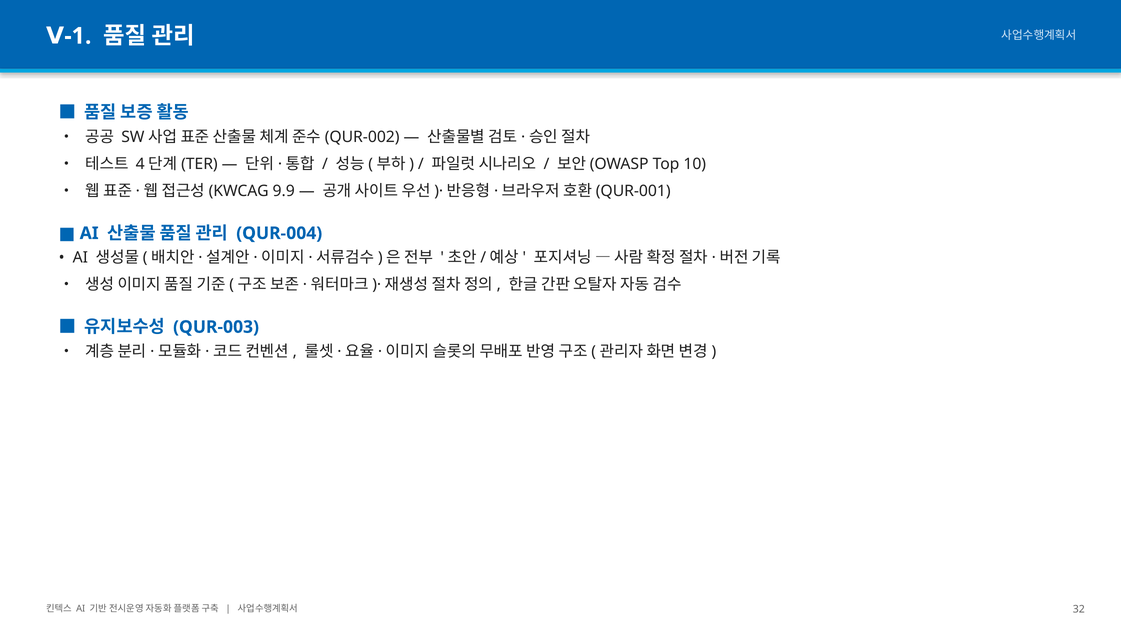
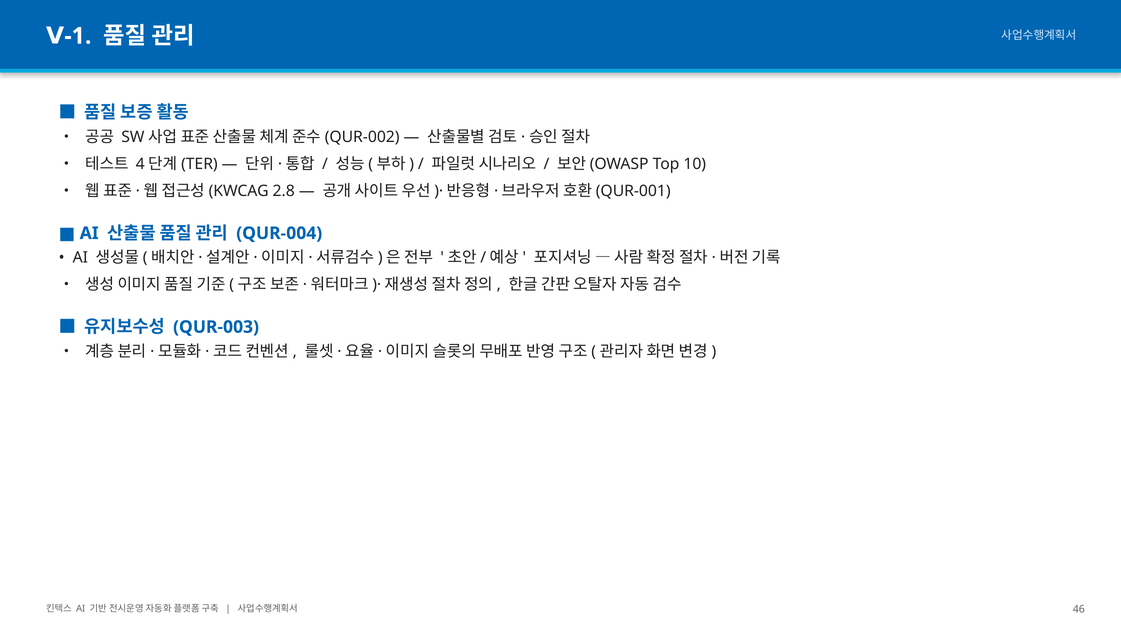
9.9: 9.9 -> 2.8 (284, 191)
32: 32 -> 46 (1079, 610)
